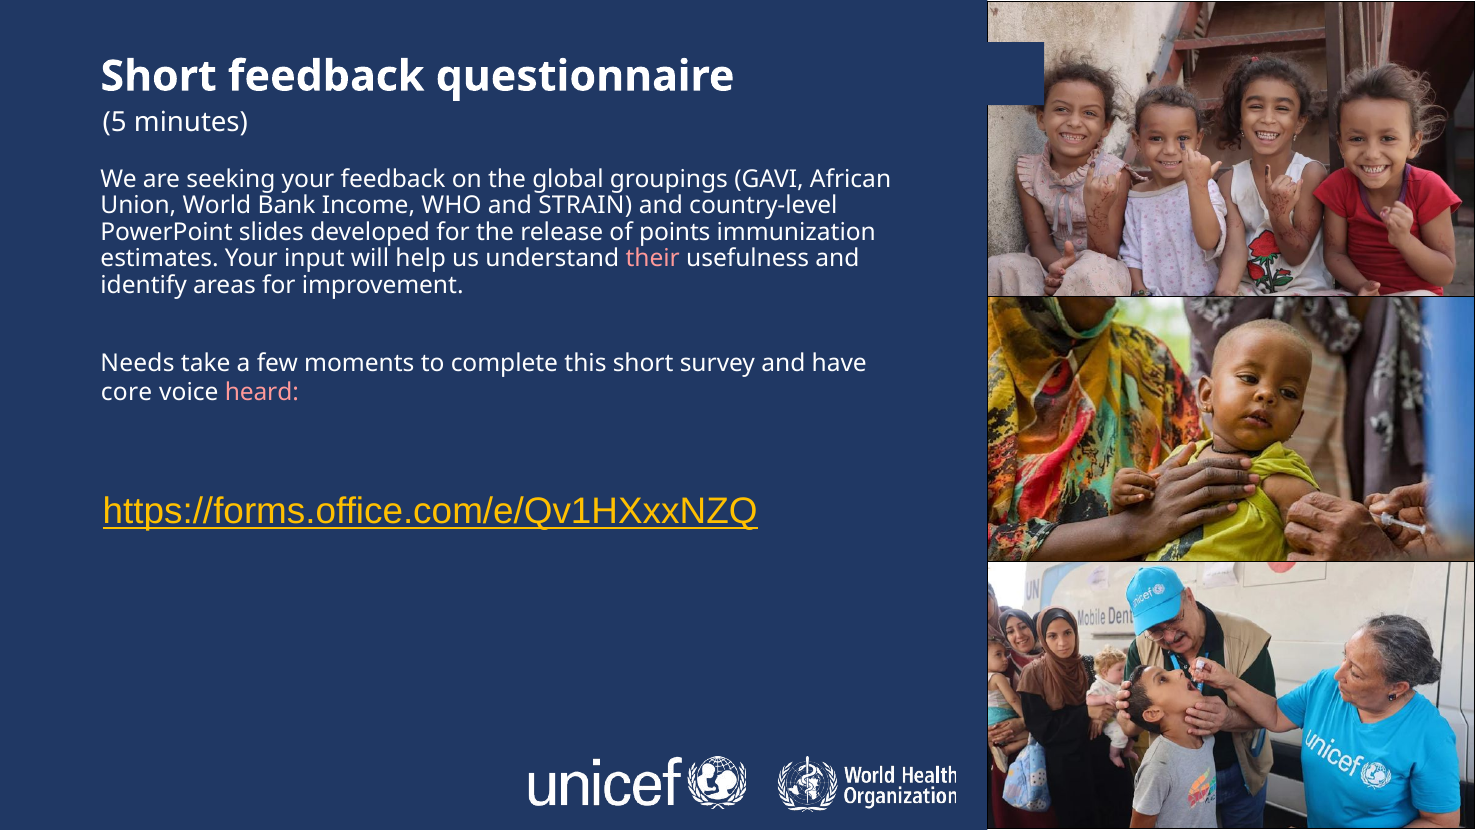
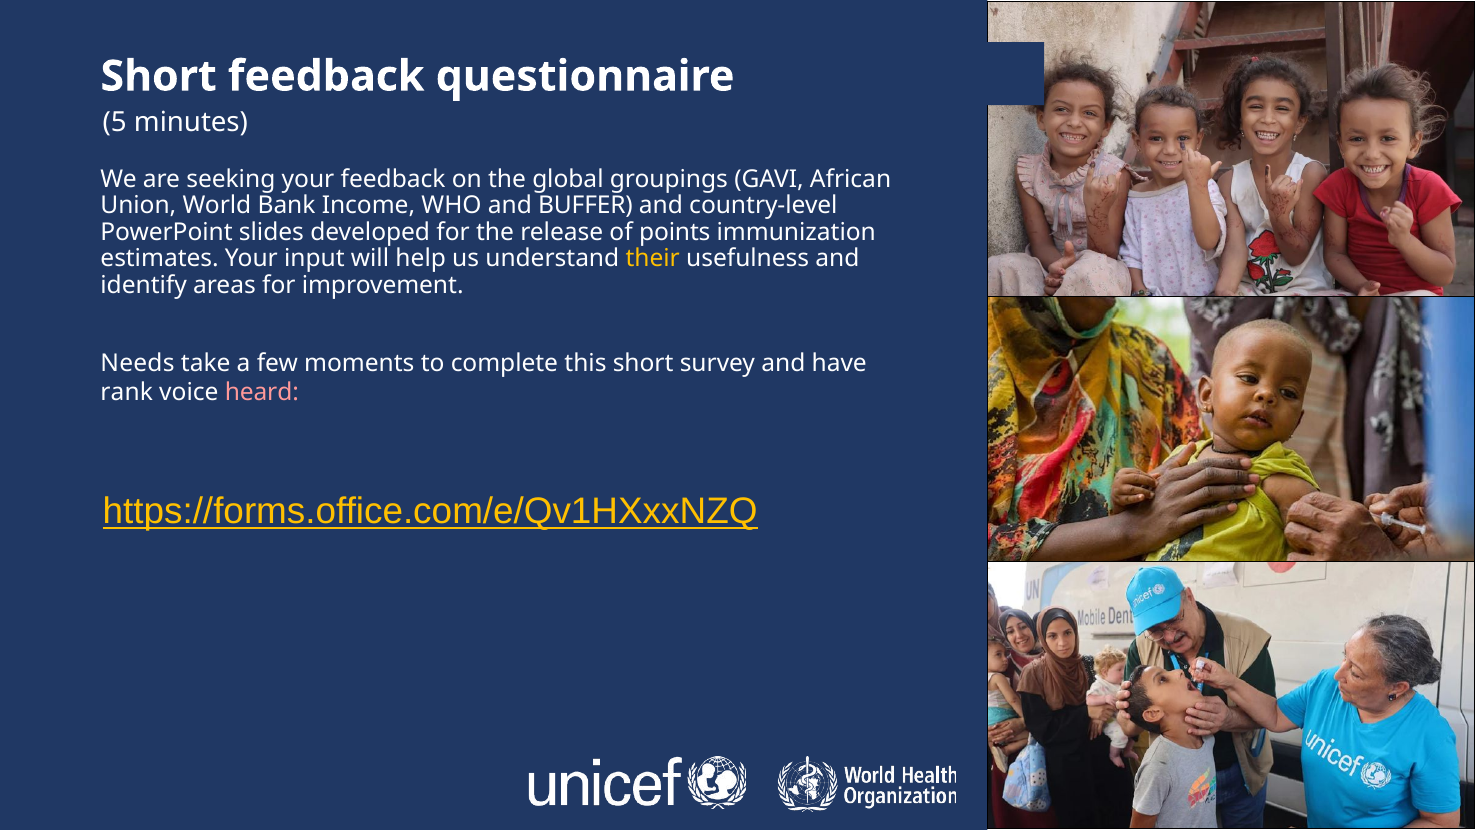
STRAIN: STRAIN -> BUFFER (585, 205)
their colour: pink -> yellow (653, 259)
core: core -> rank (127, 393)
